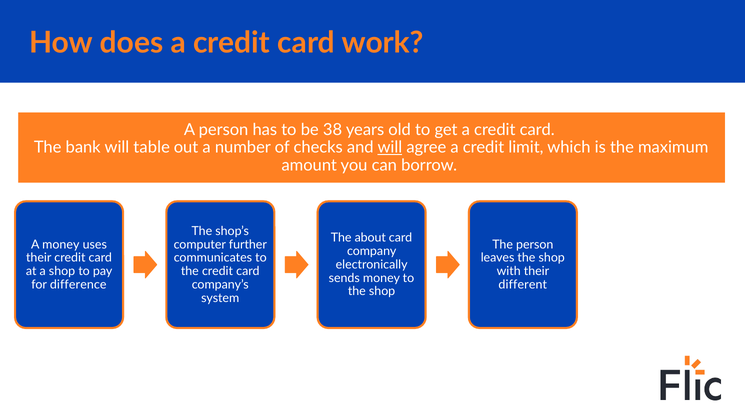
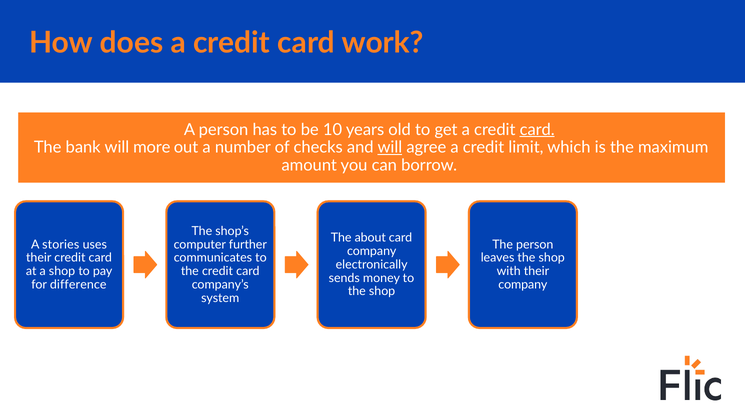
38: 38 -> 10 (333, 130)
card underline: none -> present (537, 130)
table: table -> more (152, 148)
A money: money -> stories (61, 245)
different: different -> company (523, 285)
